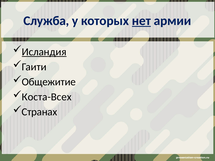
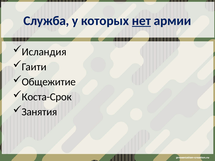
Исландия underline: present -> none (44, 52)
Коста-Всех: Коста-Всех -> Коста-Срок (47, 97)
Странах: Странах -> Занятия (39, 112)
